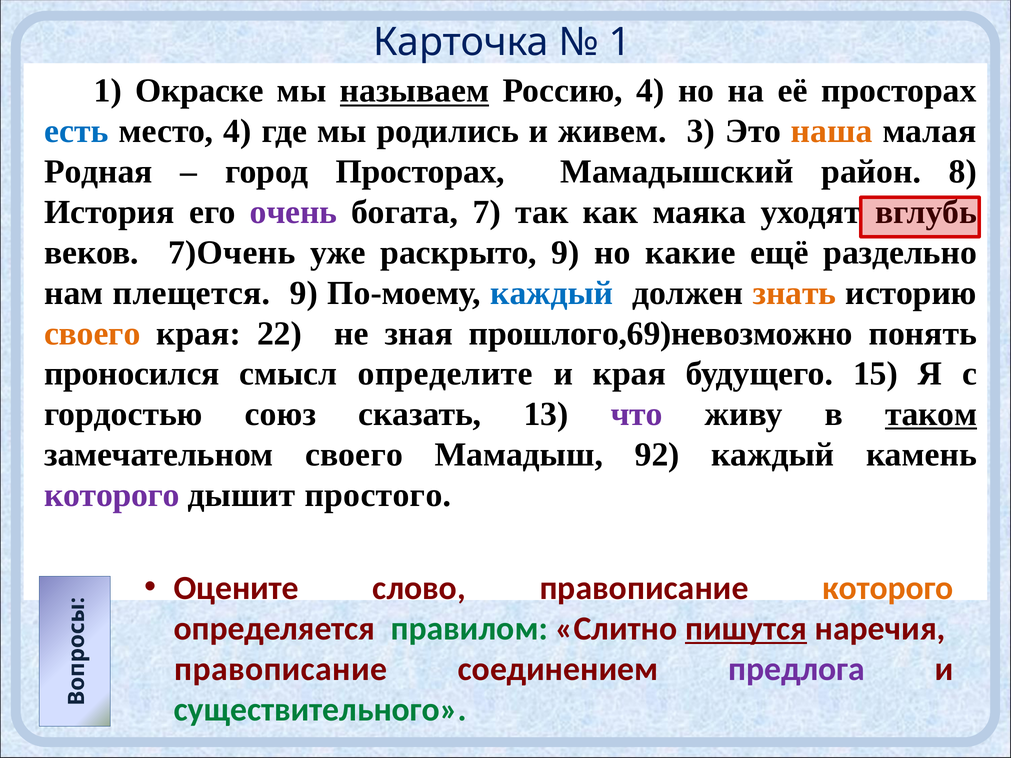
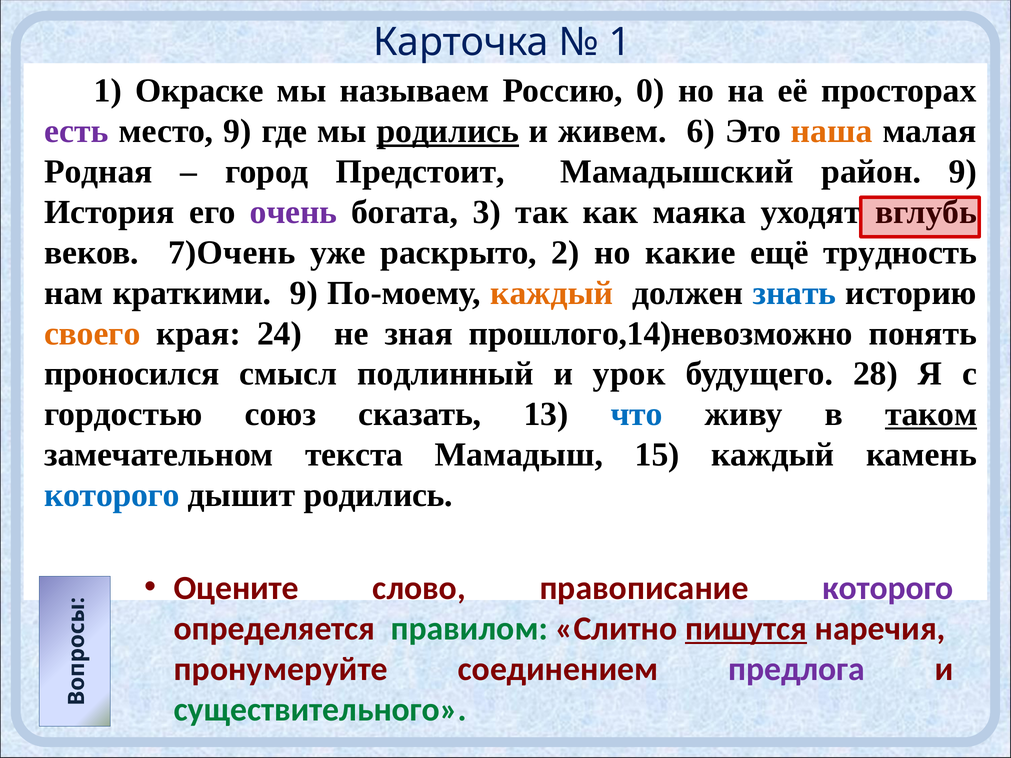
называем underline: present -> none (414, 91)
Россию 4: 4 -> 0 (650, 91)
есть colour: blue -> purple (76, 131)
место 4: 4 -> 9 (238, 131)
родились underline: none -> present (448, 131)
3: 3 -> 6 (701, 131)
город Просторах: Просторах -> Предстоит (420, 172)
район 8: 8 -> 9 (963, 172)
7: 7 -> 3 (487, 212)
раскрыто 9: 9 -> 2 (566, 253)
раздельно: раздельно -> трудность (900, 253)
плещется: плещется -> краткими (192, 293)
каждый colour: blue -> orange (552, 293)
знать colour: orange -> blue (794, 293)
22: 22 -> 24 (279, 333)
прошлого,69)невозможно: прошлого,69)невозможно -> прошлого,14)невозможно (661, 333)
определите: определите -> подлинный (445, 374)
и края: края -> урок (629, 374)
15: 15 -> 28 (876, 374)
что colour: purple -> blue (637, 414)
замечательном своего: своего -> текста (354, 455)
92: 92 -> 15 (657, 455)
которого colour: purple -> blue (112, 495)
дышит простого: простого -> родились (378, 495)
которого colour: orange -> purple (888, 588)
правописание: правописание -> пронумеруйте (281, 669)
